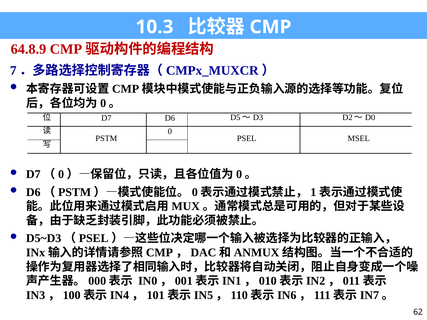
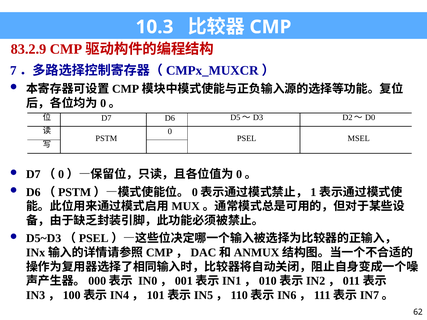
64.8.9: 64.8.9 -> 83.2.9 (28, 49)
